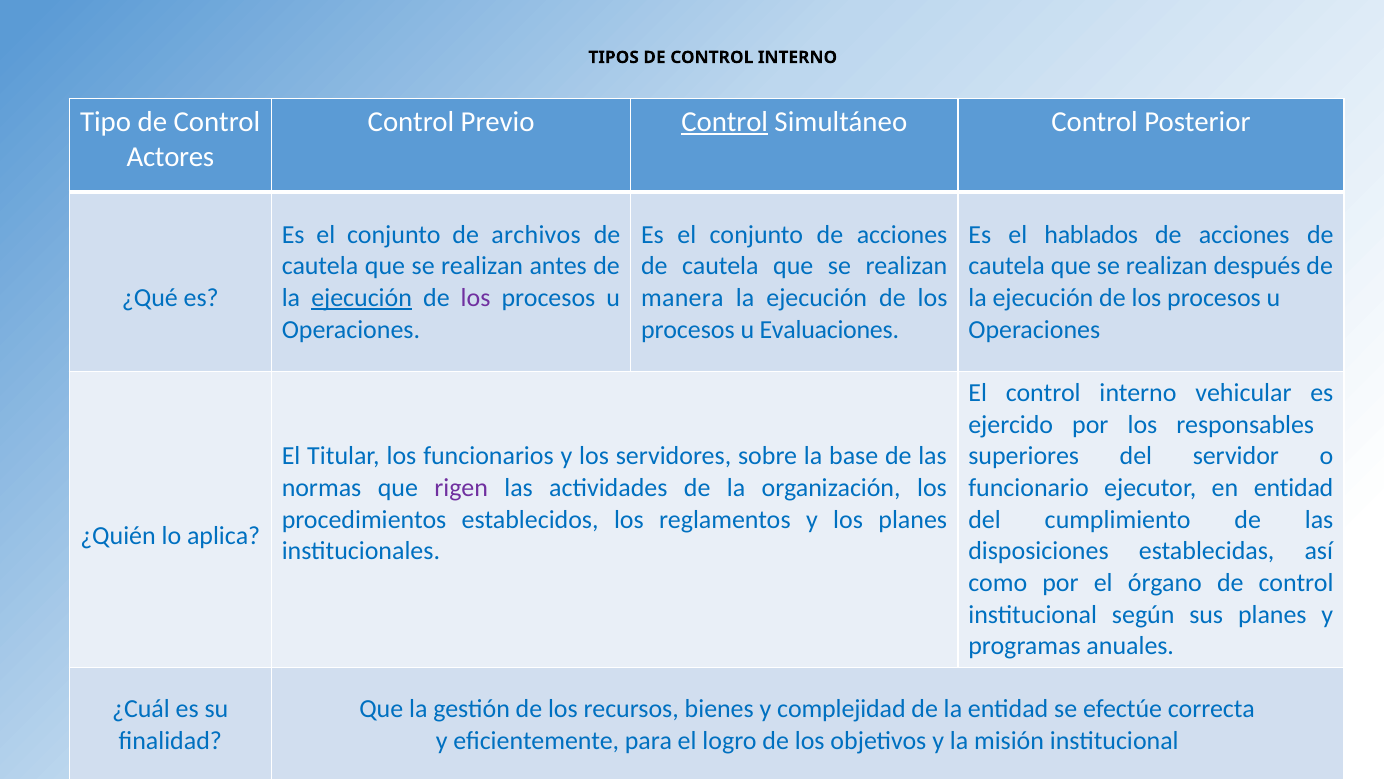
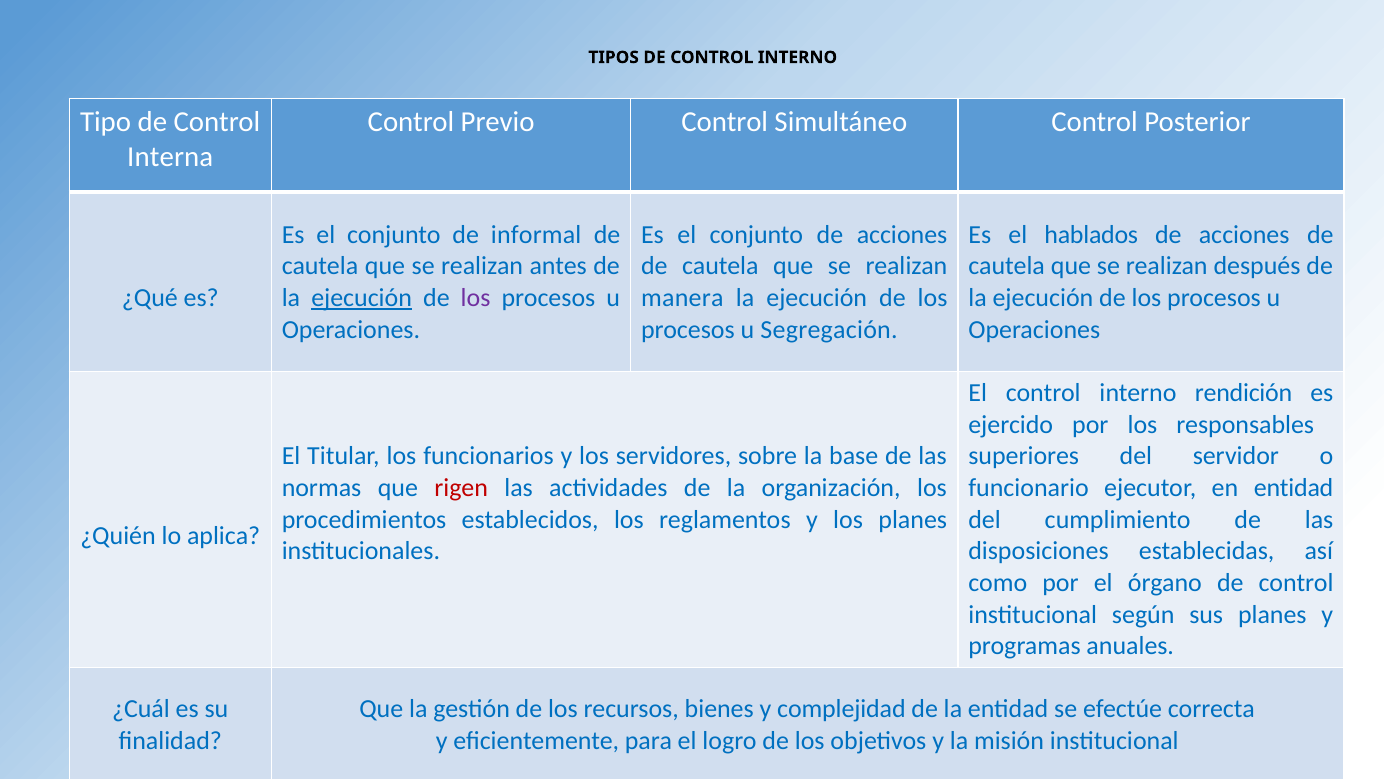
Control underline: present -> none (725, 122)
Actores: Actores -> Interna (170, 157)
archivos: archivos -> informal (536, 234)
Evaluaciones: Evaluaciones -> Segregación (829, 329)
vehicular: vehicular -> rendición (1244, 393)
rigen colour: purple -> red (461, 488)
